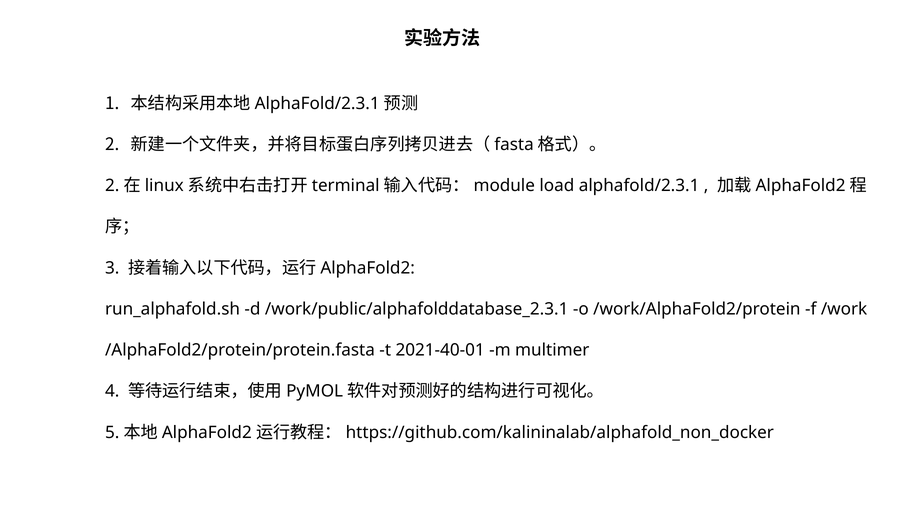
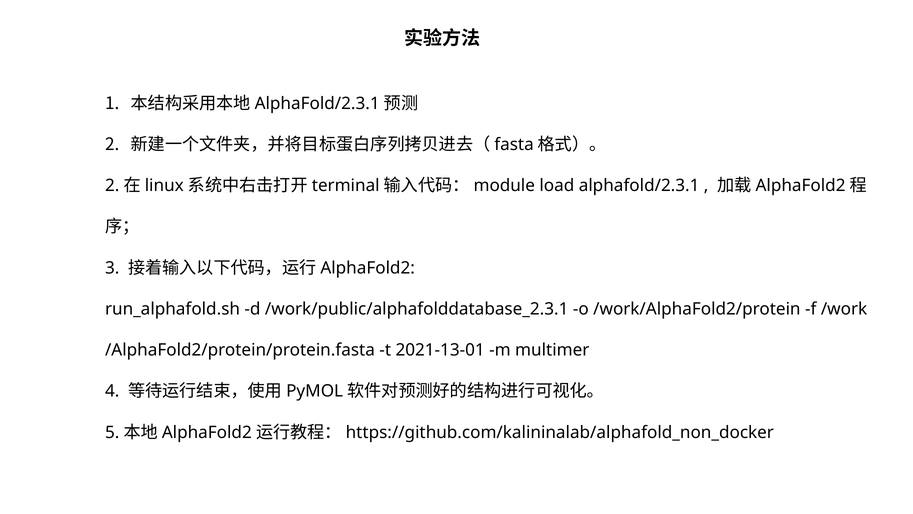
2021-40-01: 2021-40-01 -> 2021-13-01 (440, 350)
